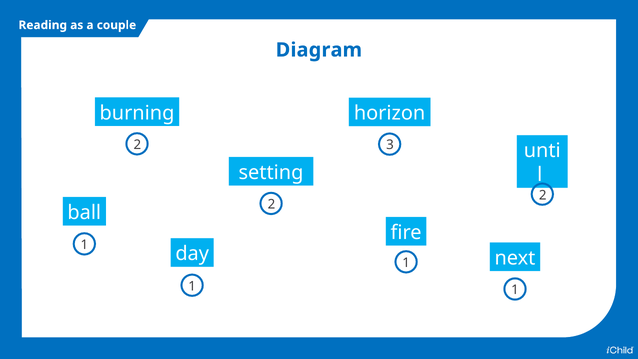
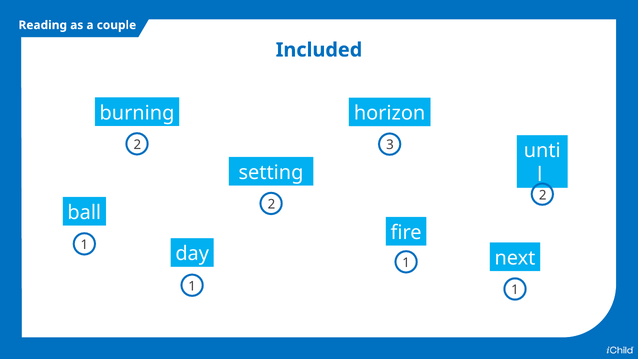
Diagram: Diagram -> Included (319, 50)
